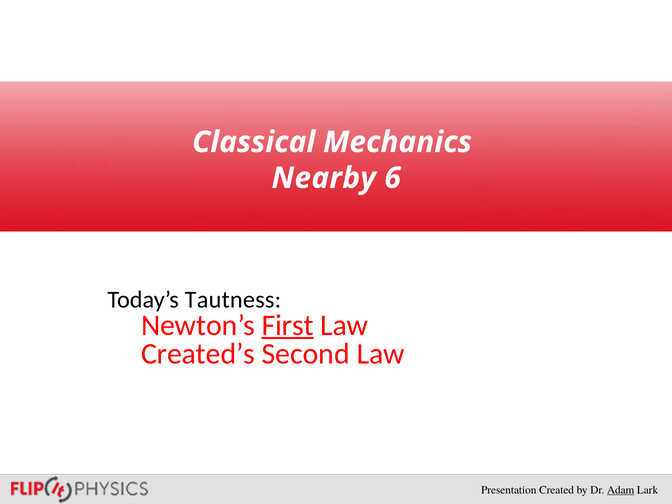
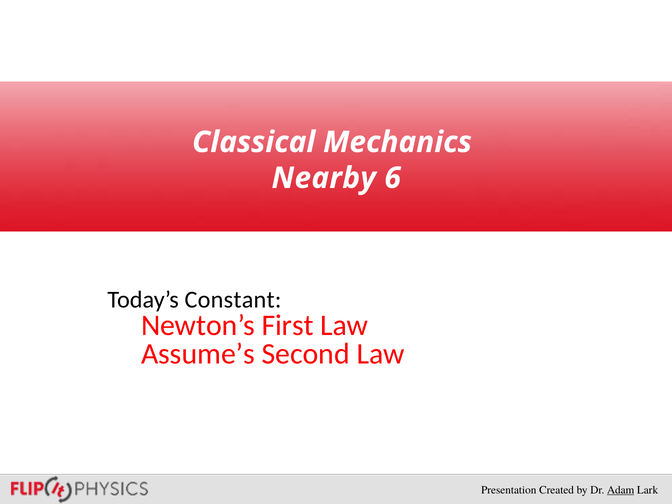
Tautness: Tautness -> Constant (233, 300)
First underline: present -> none (288, 325)
Created’s: Created’s -> Assume’s (198, 354)
